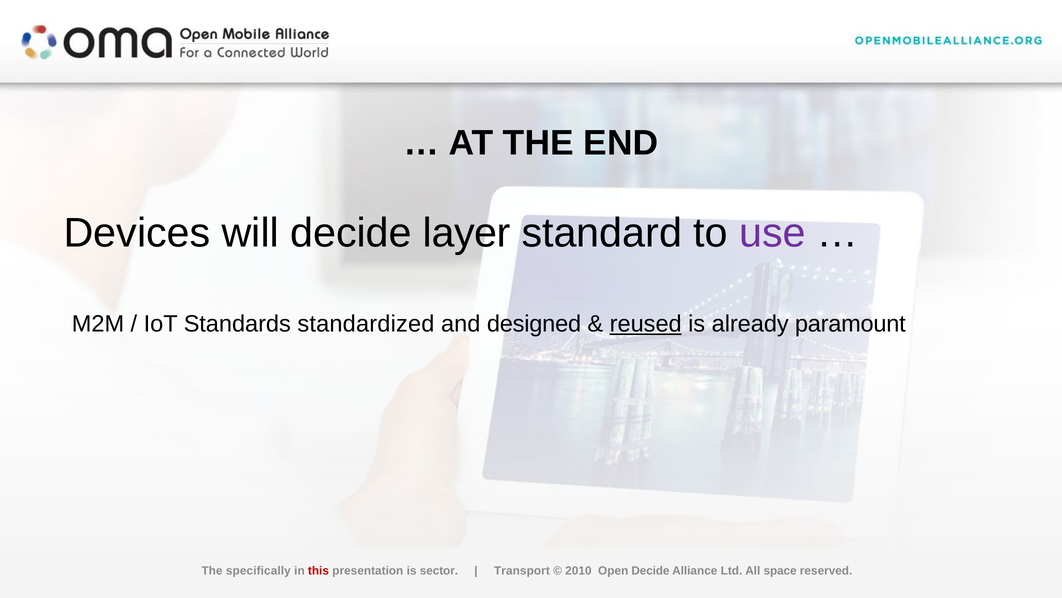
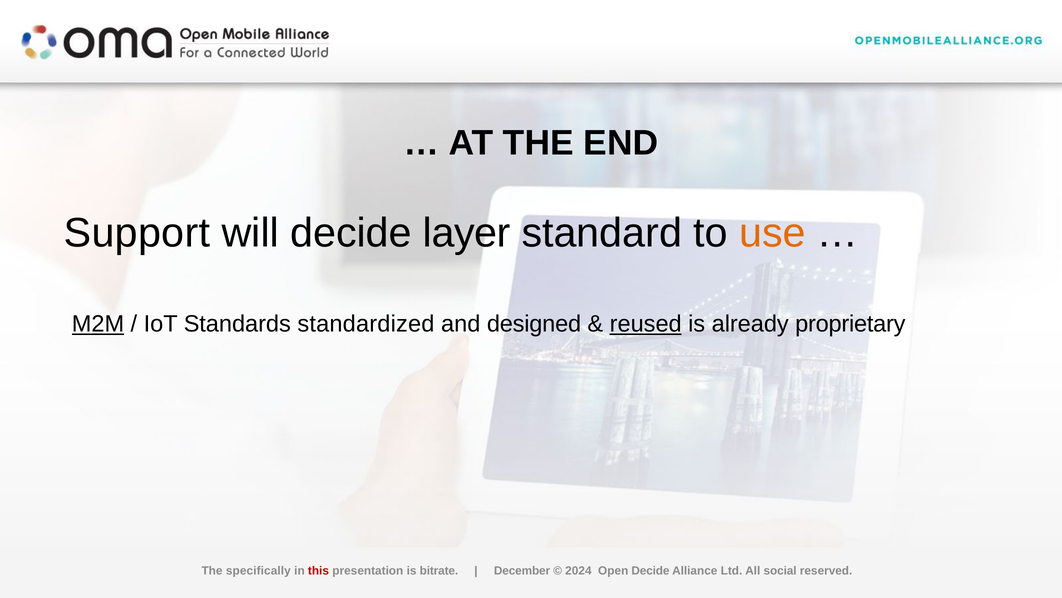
Devices: Devices -> Support (137, 233)
use colour: purple -> orange (772, 233)
M2M underline: none -> present (98, 324)
paramount: paramount -> proprietary (850, 324)
sector: sector -> bitrate (439, 570)
Transport: Transport -> December (522, 570)
2010: 2010 -> 2024 (578, 570)
space: space -> social (780, 570)
